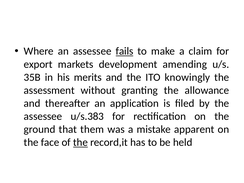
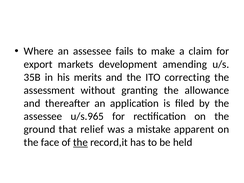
fails underline: present -> none (125, 51)
knowingly: knowingly -> correcting (187, 77)
u/s.383: u/s.383 -> u/s.965 (87, 116)
them: them -> relief (92, 129)
